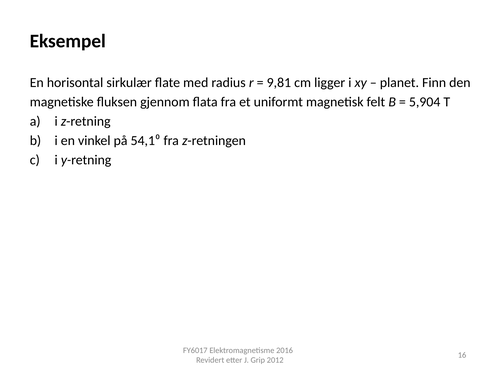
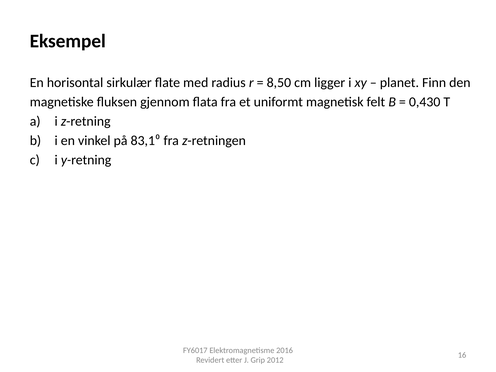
9,81: 9,81 -> 8,50 (279, 83)
5,904: 5,904 -> 0,430 (425, 102)
54,1⁰: 54,1⁰ -> 83,1⁰ (145, 141)
